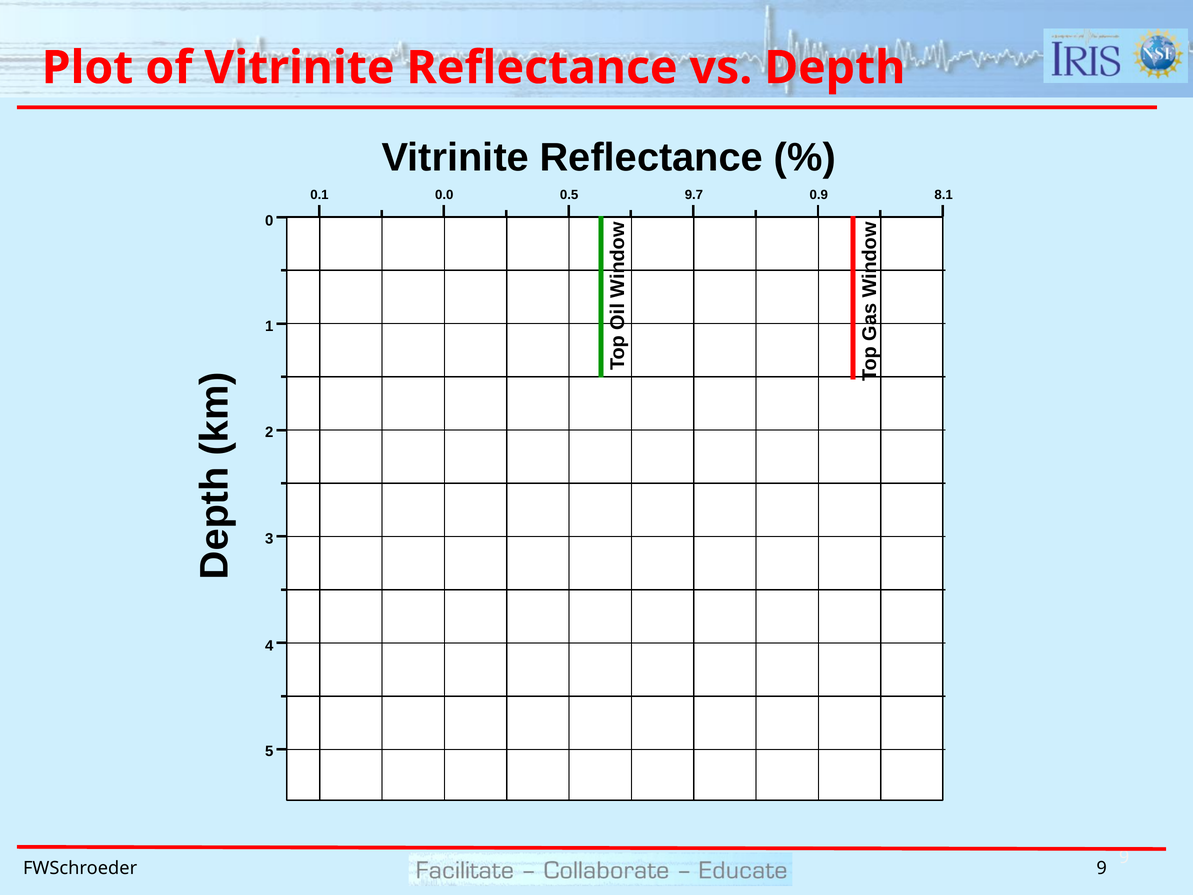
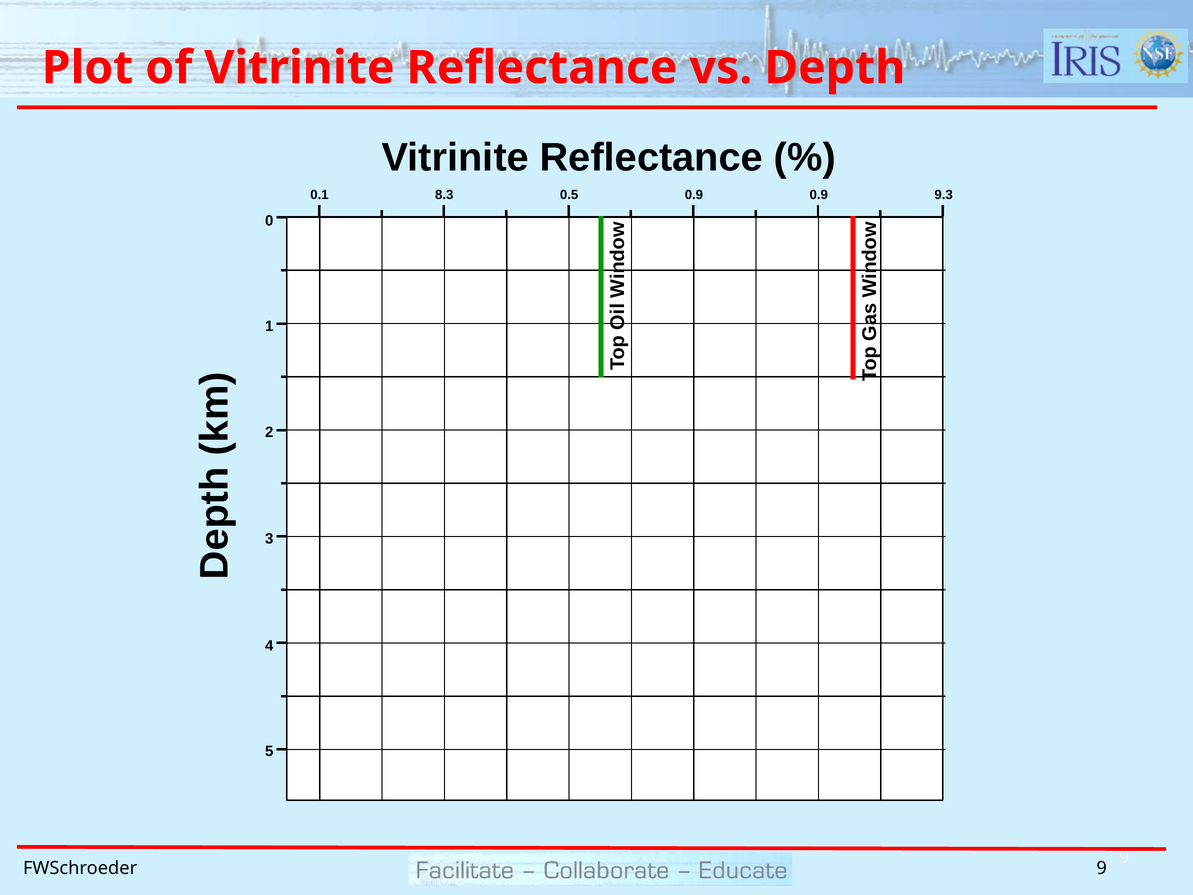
0.0: 0.0 -> 8.3 (444, 195)
0.5 9.7: 9.7 -> 0.9 (694, 195)
8.1: 8.1 -> 9.3 (944, 195)
